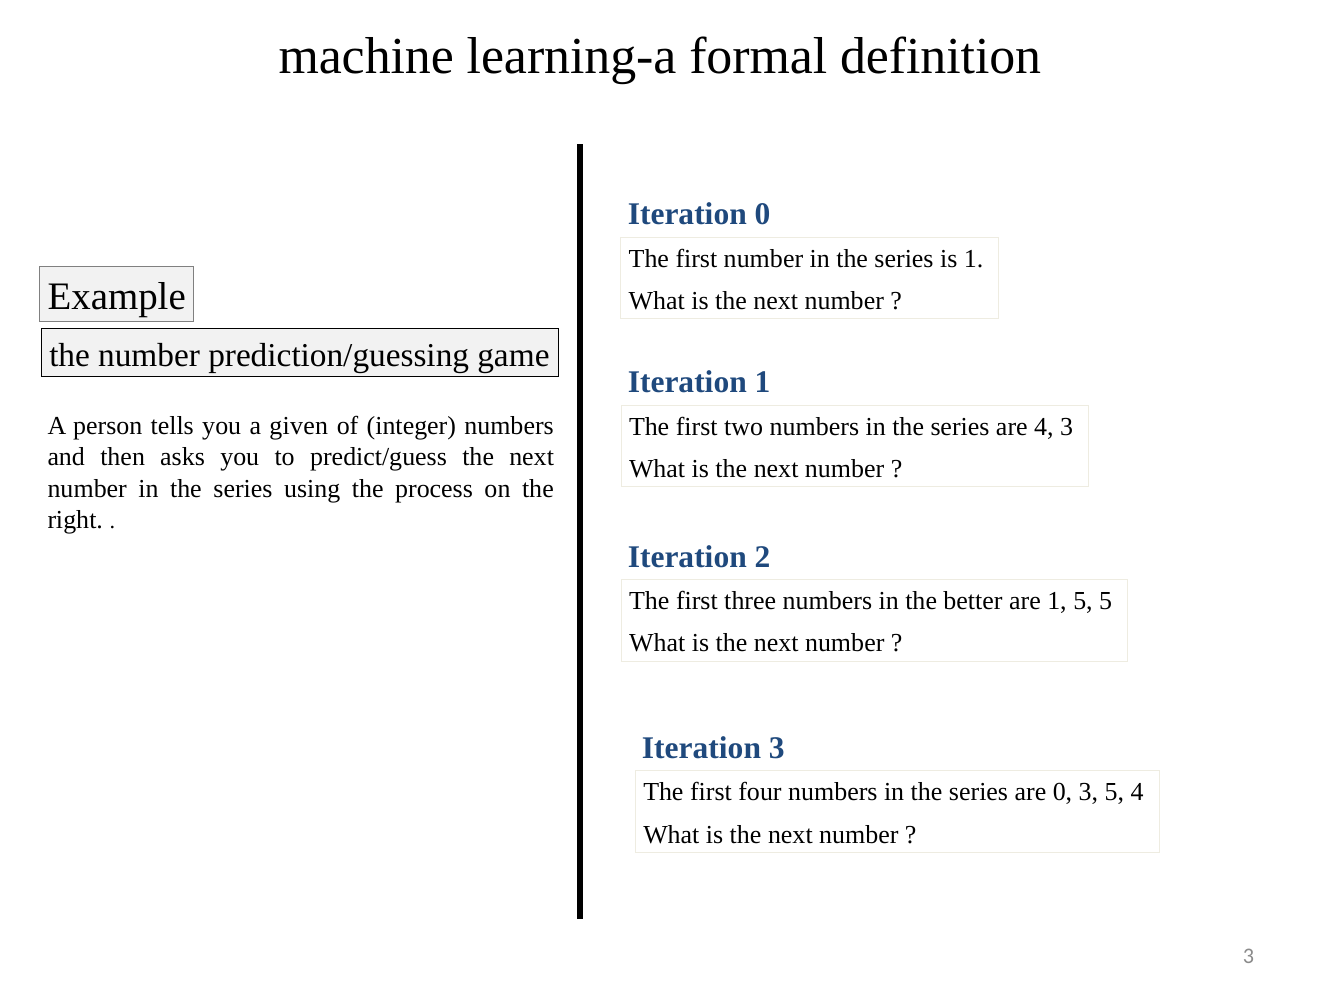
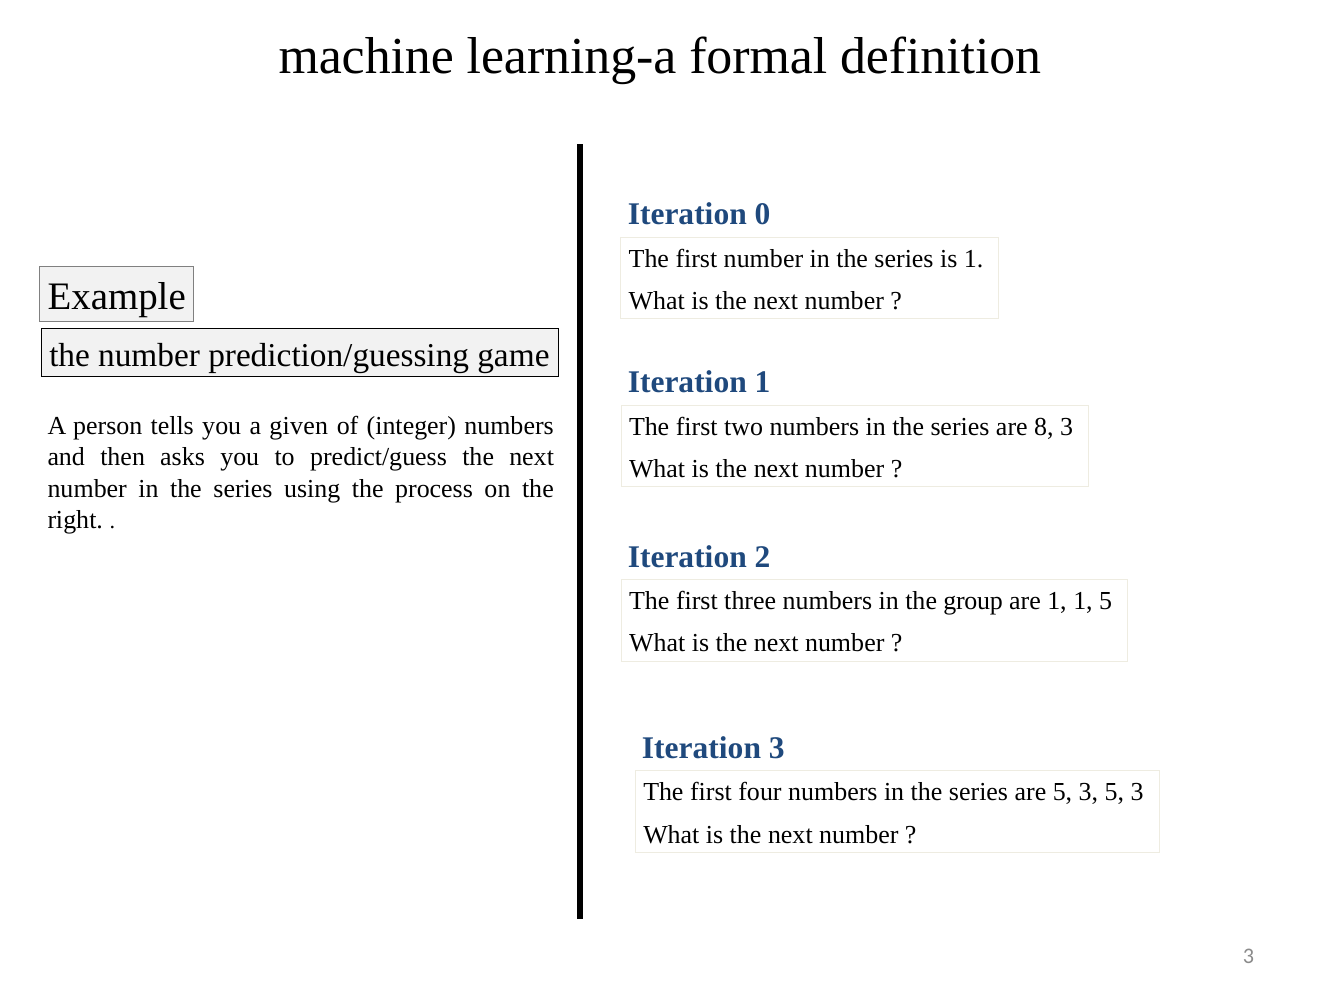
are 4: 4 -> 8 (1044, 427)
better: better -> group (973, 601)
1 5: 5 -> 1 (1083, 601)
are 0: 0 -> 5 (1062, 792)
3 5 4: 4 -> 3 (1137, 792)
